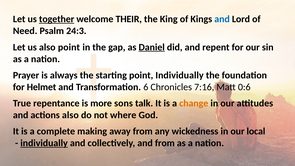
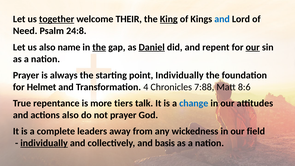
King underline: none -> present (169, 19)
24:3: 24:3 -> 24:8 (76, 31)
also point: point -> name (69, 47)
the underline: none -> present (99, 47)
our underline: none -> present (253, 47)
6: 6 -> 4 (146, 87)
7:16: 7:16 -> 7:88 (204, 87)
0:6: 0:6 -> 8:6 (244, 87)
sons: sons -> tiers (124, 103)
change colour: orange -> blue (194, 103)
not where: where -> prayer (123, 115)
making: making -> leaders (92, 131)
local: local -> field (256, 131)
and from: from -> basis (165, 143)
